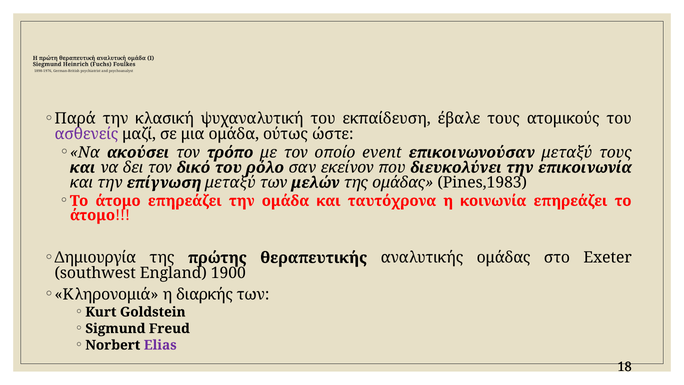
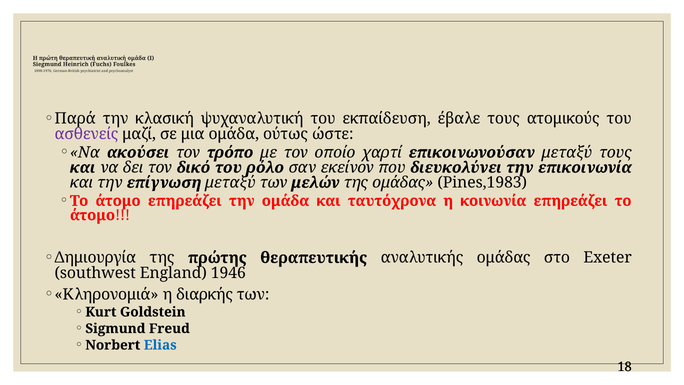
event: event -> χαρτί (382, 152)
1900: 1900 -> 1946 (228, 273)
Elias colour: purple -> blue (160, 345)
